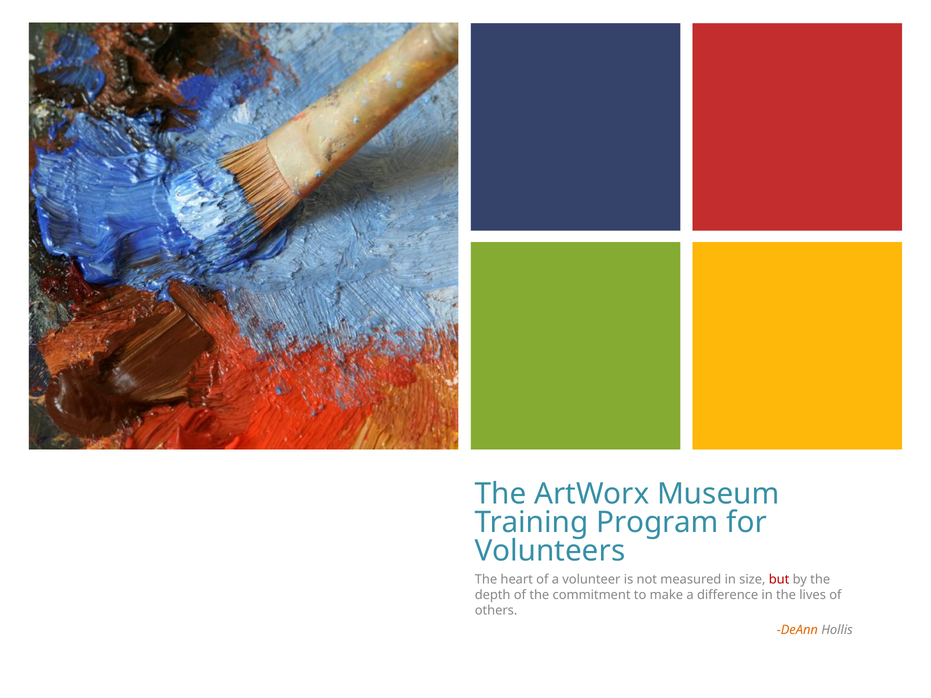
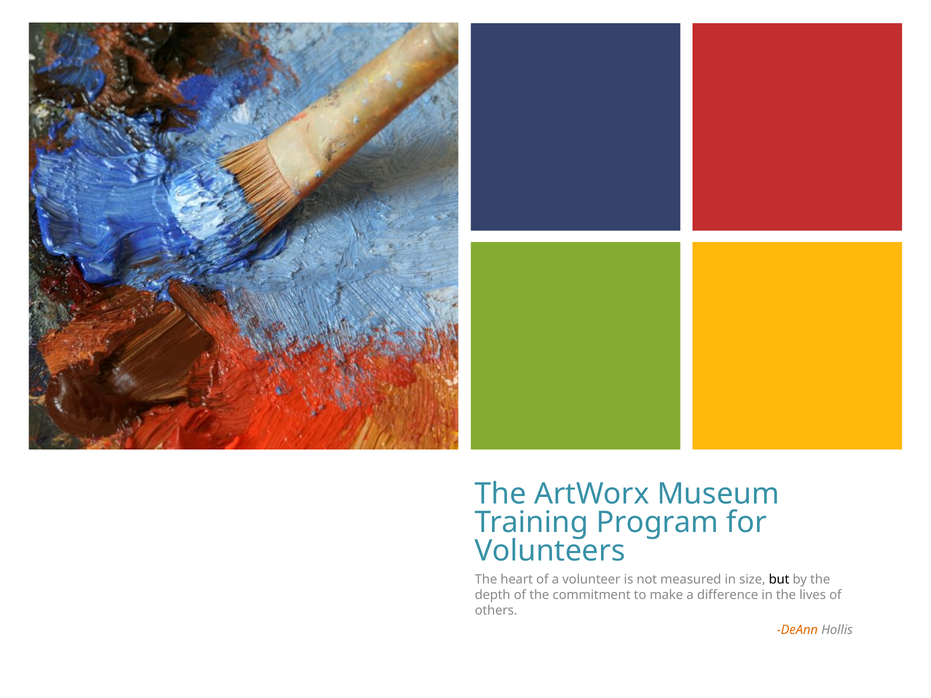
but colour: red -> black (779, 580)
